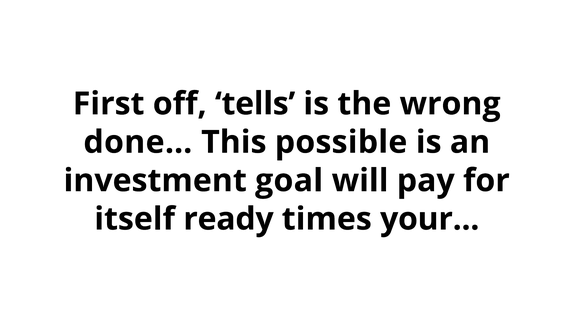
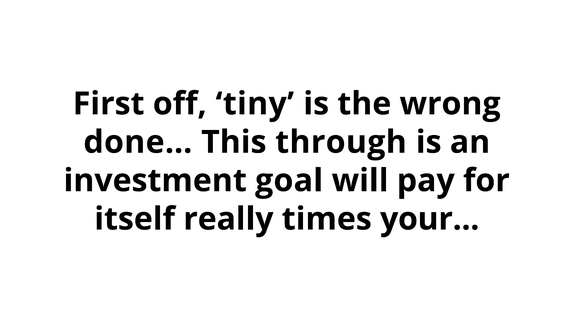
tells: tells -> tiny (255, 104)
possible: possible -> through (341, 142)
ready: ready -> really (228, 219)
